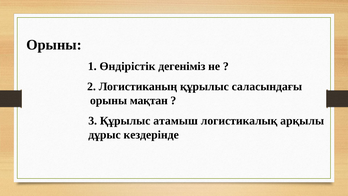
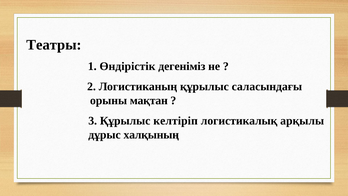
Орыны: Орыны -> Театры (54, 45)
атамыш: атамыш -> келтіріп (176, 121)
кездерінде: кездерінде -> халқының (151, 135)
